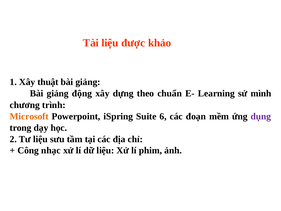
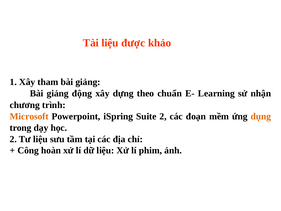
thuật: thuật -> tham (48, 82)
mình: mình -> nhận (261, 93)
Suite 6: 6 -> 2 (163, 116)
dụng colour: purple -> orange (261, 116)
nhạc: nhạc -> hoàn (51, 150)
